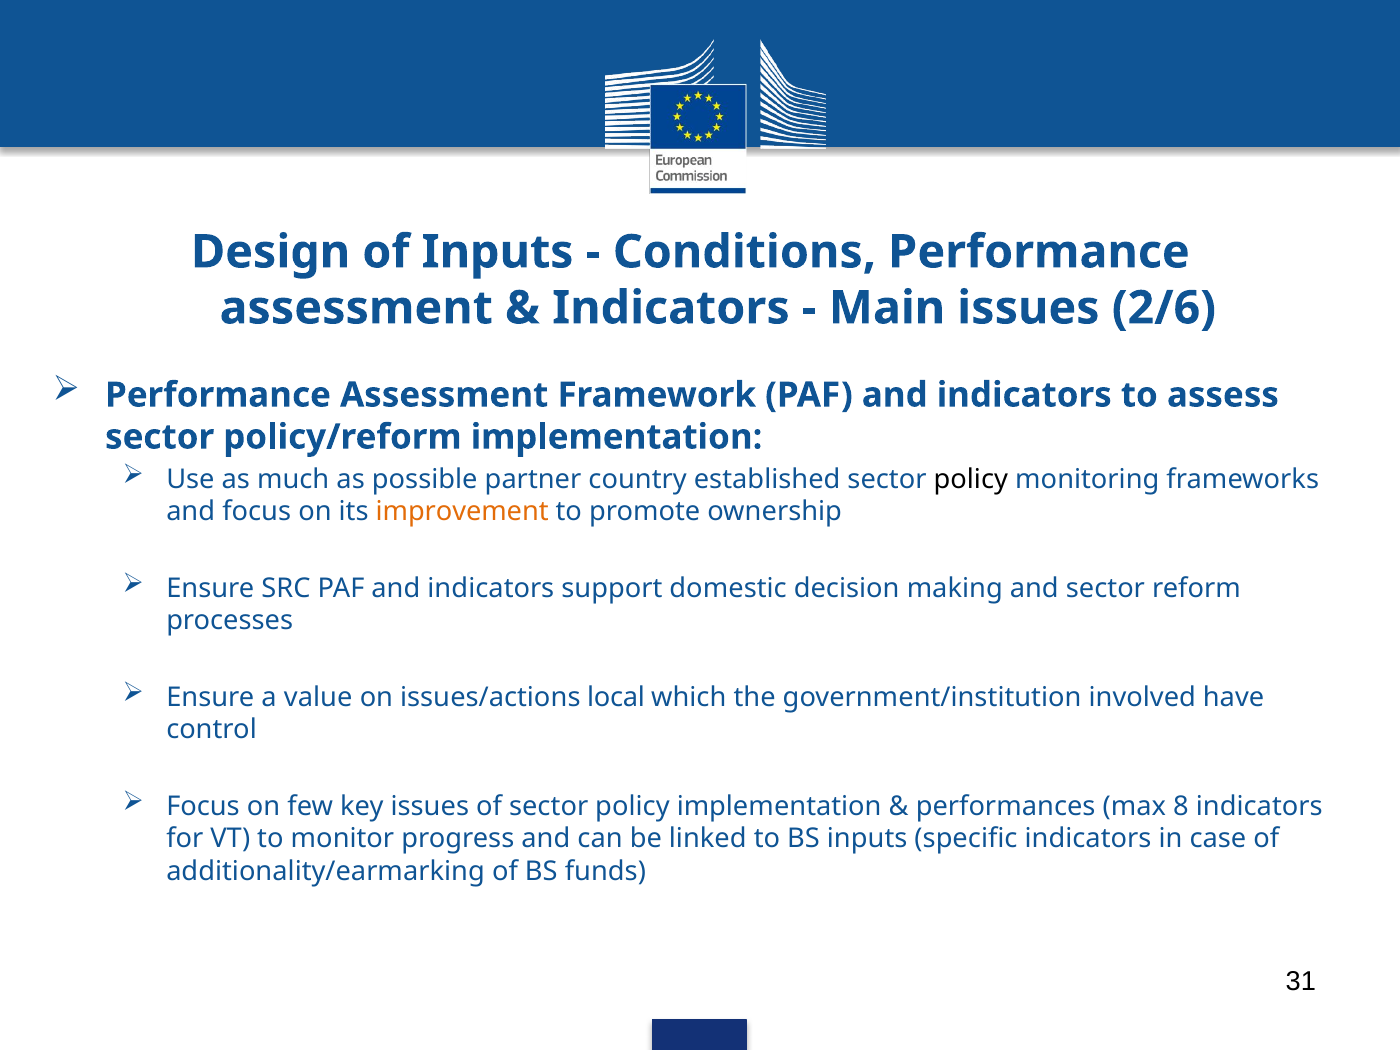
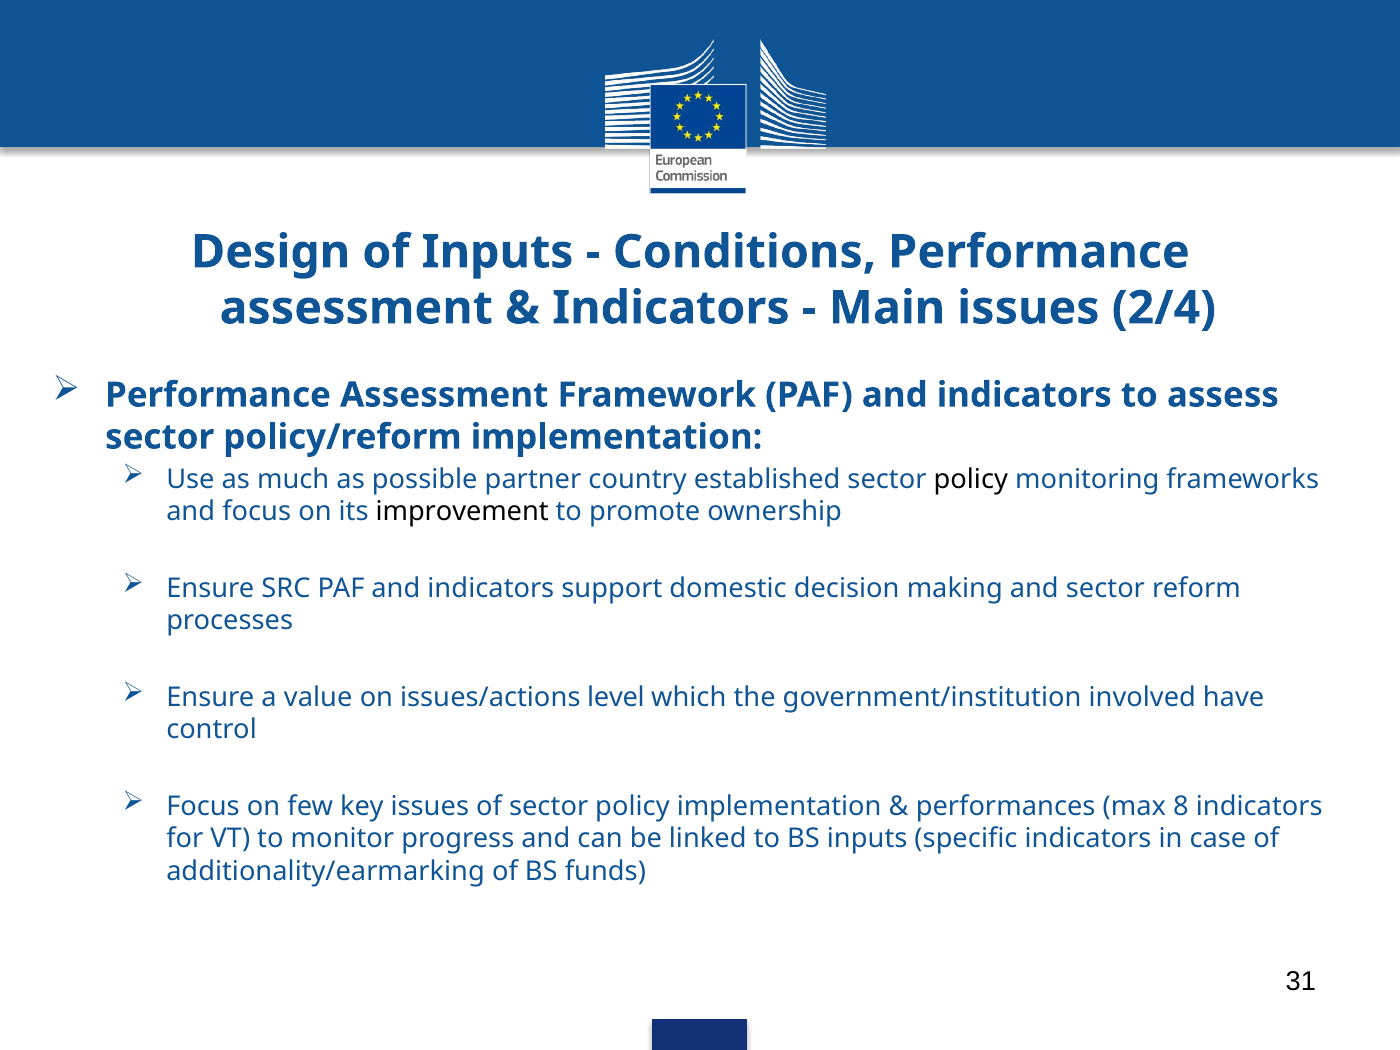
2/6: 2/6 -> 2/4 (1164, 308)
improvement colour: orange -> black (462, 512)
local: local -> level (616, 697)
